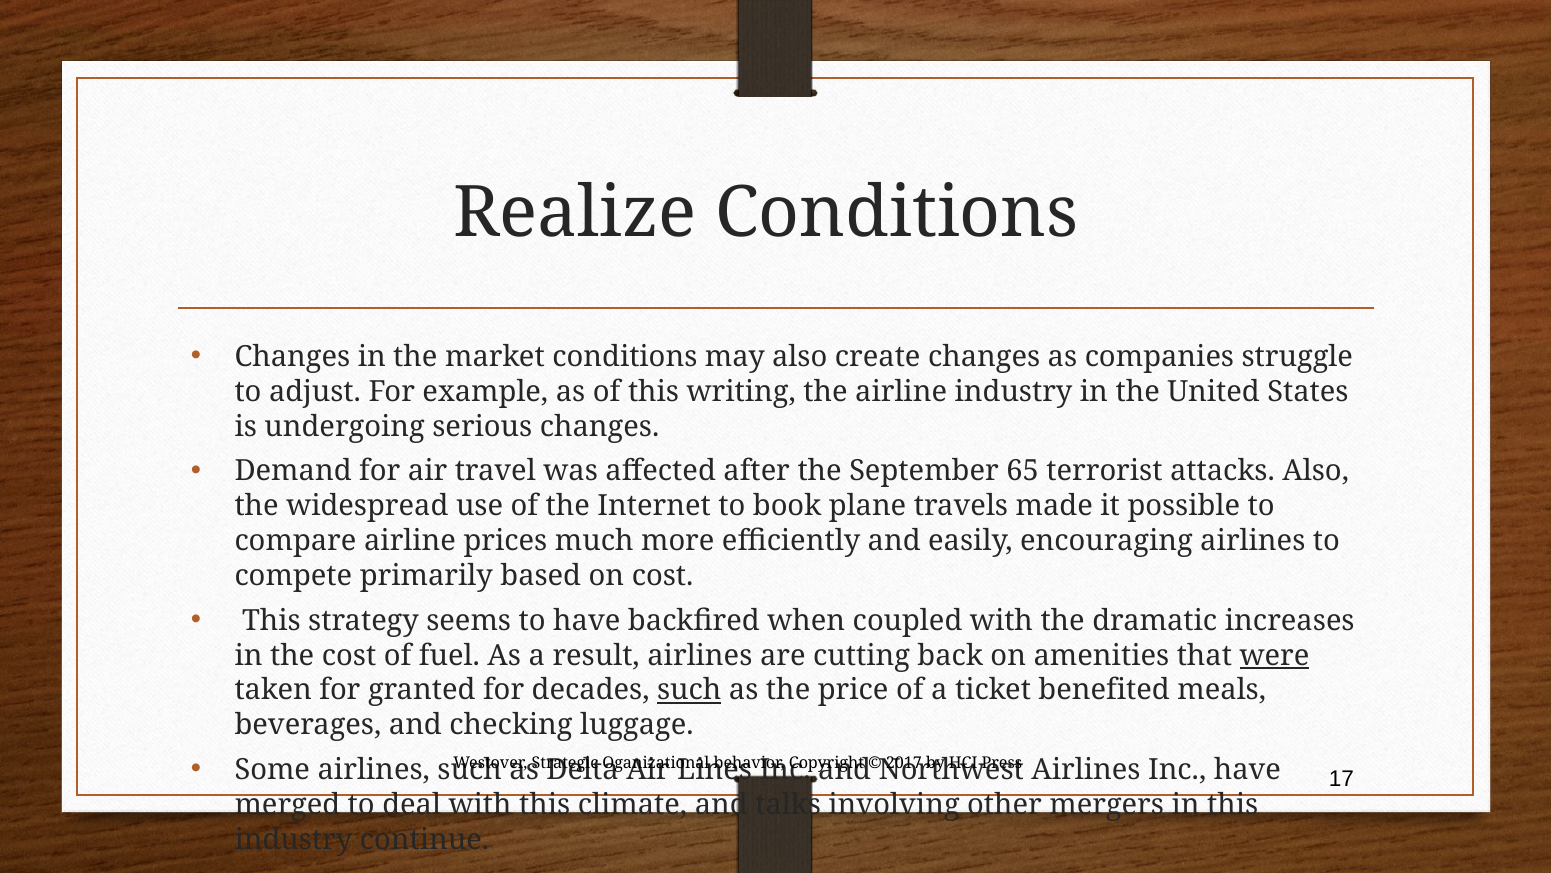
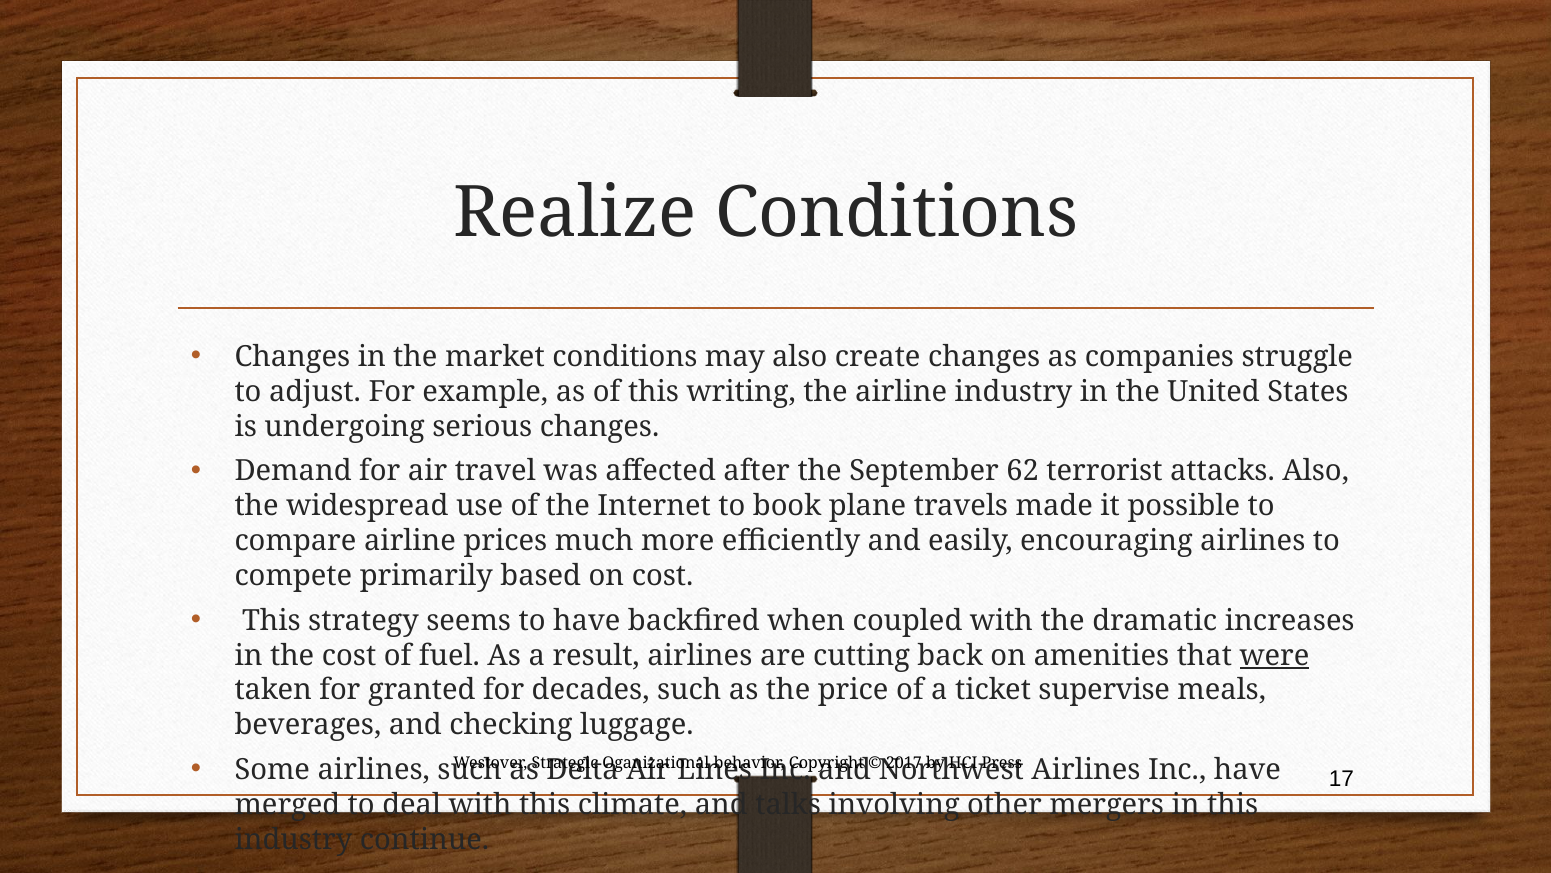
65: 65 -> 62 (1023, 471)
such underline: present -> none (689, 690)
benefited: benefited -> supervise (1104, 690)
